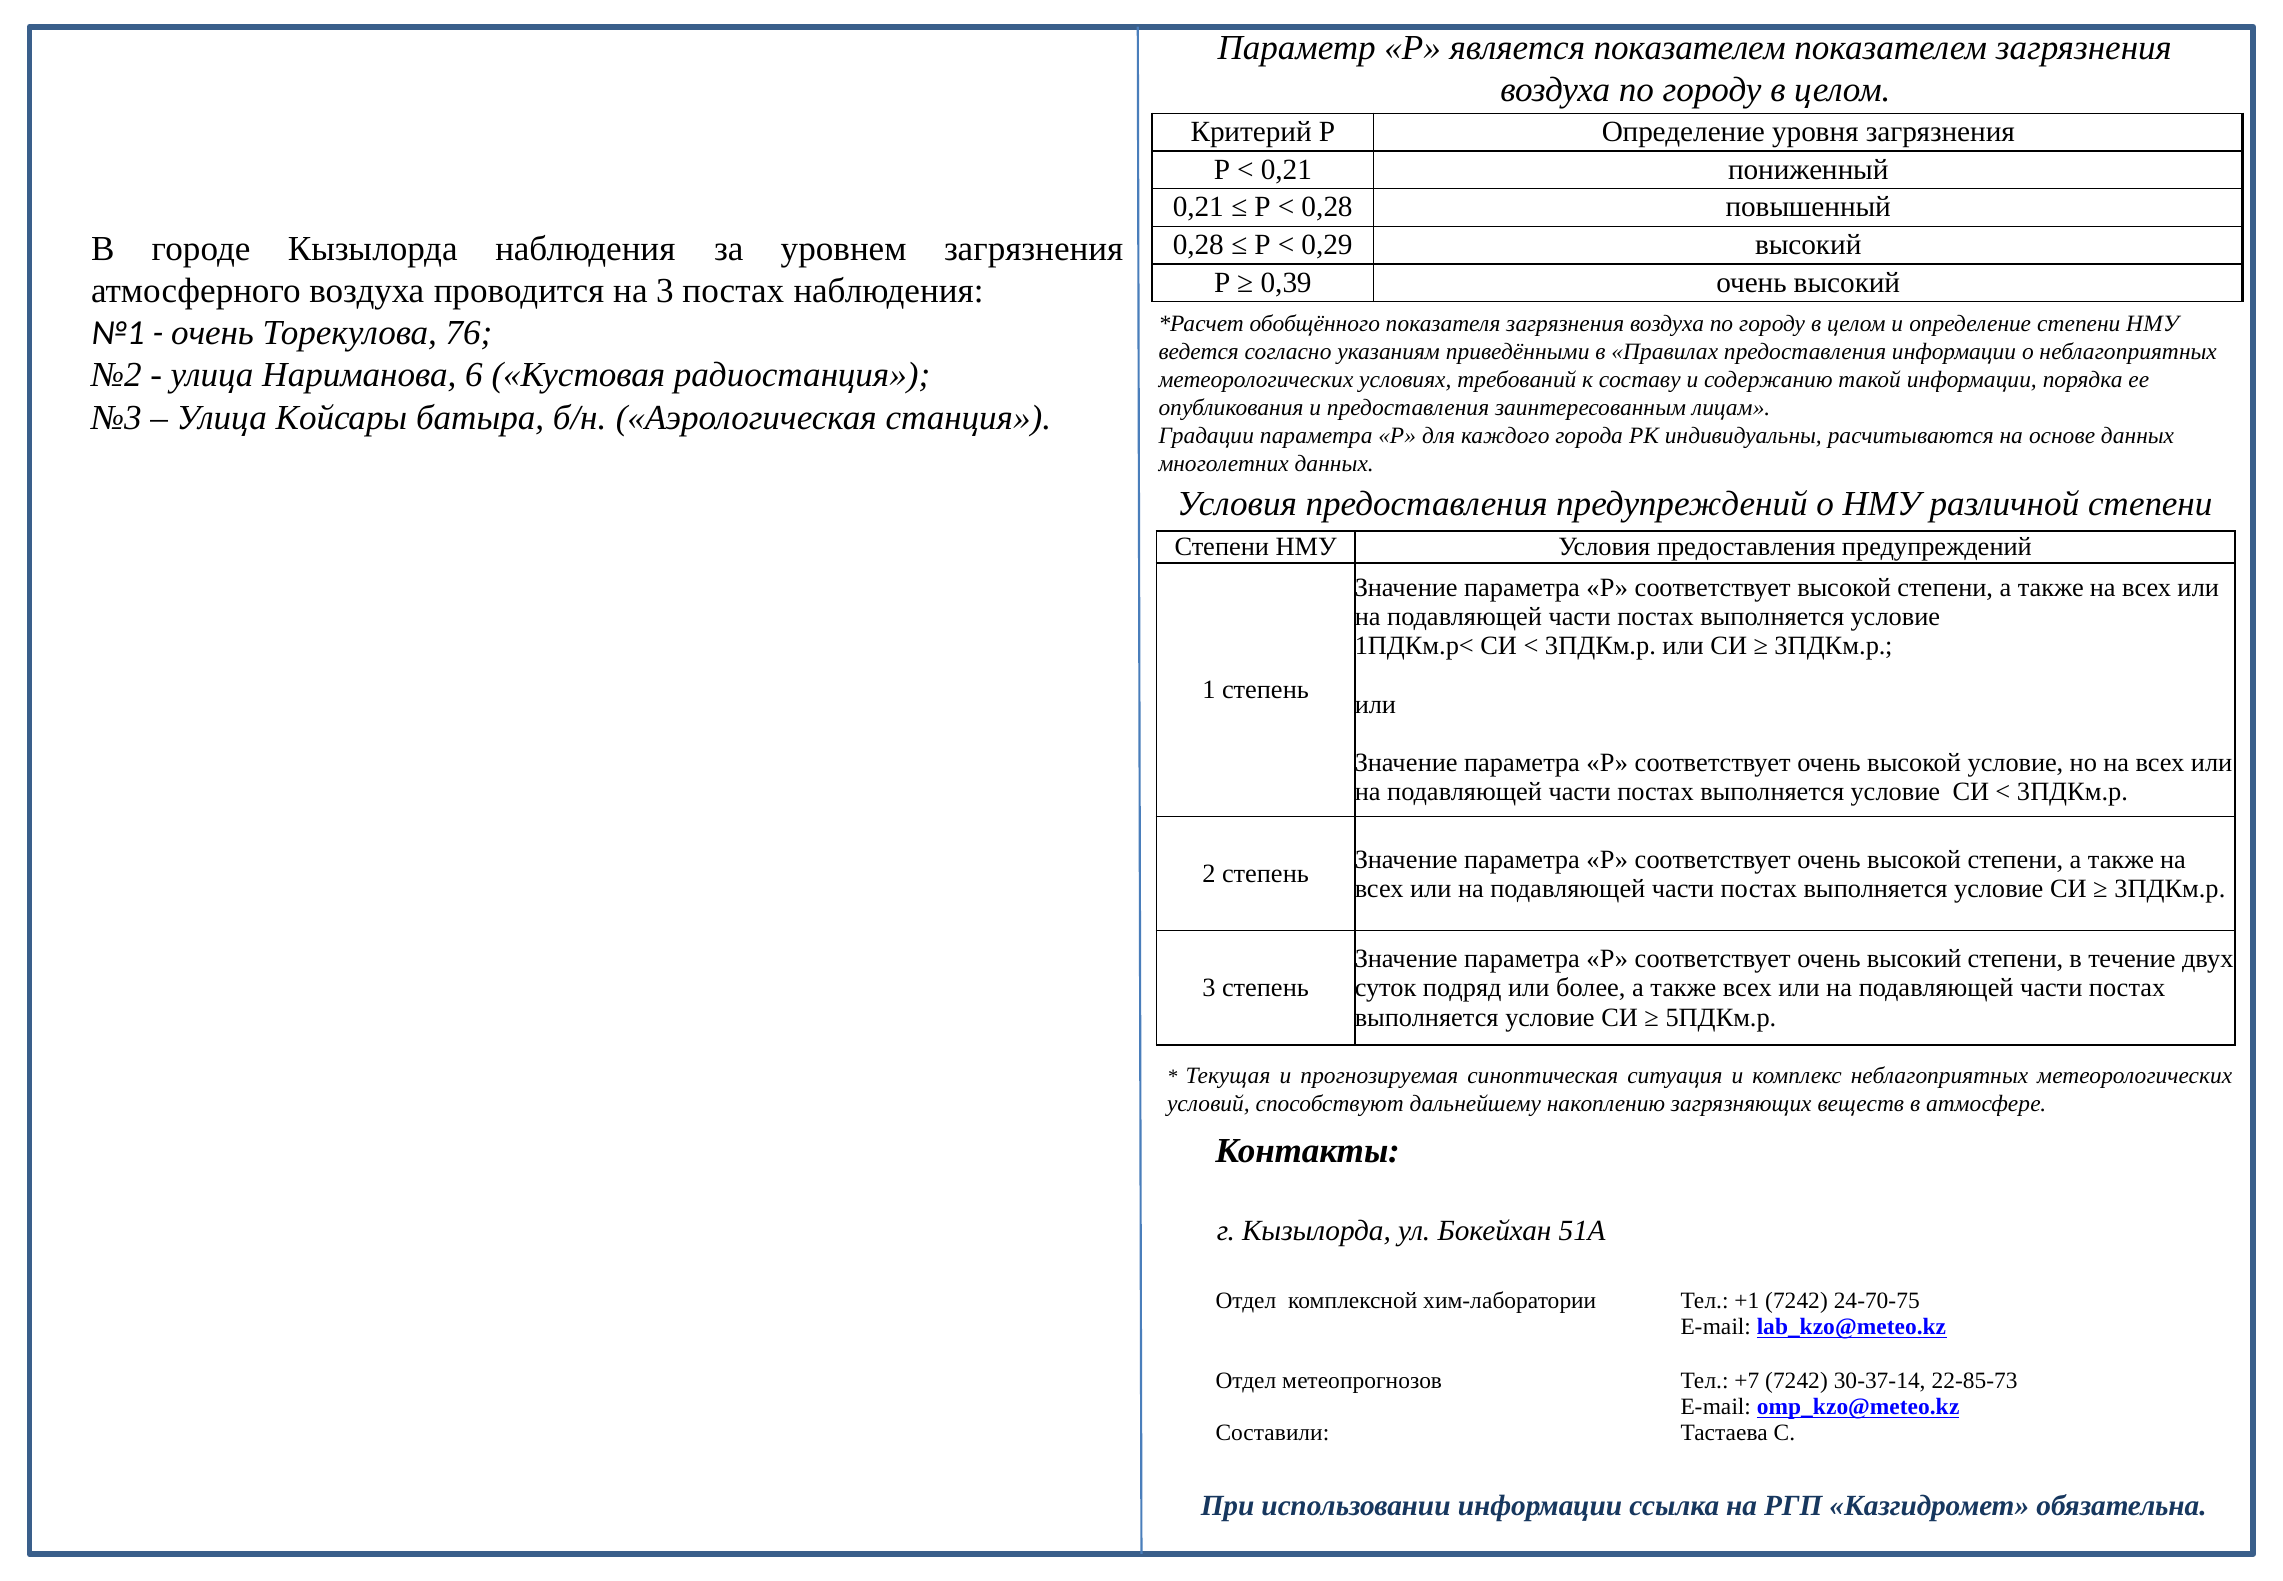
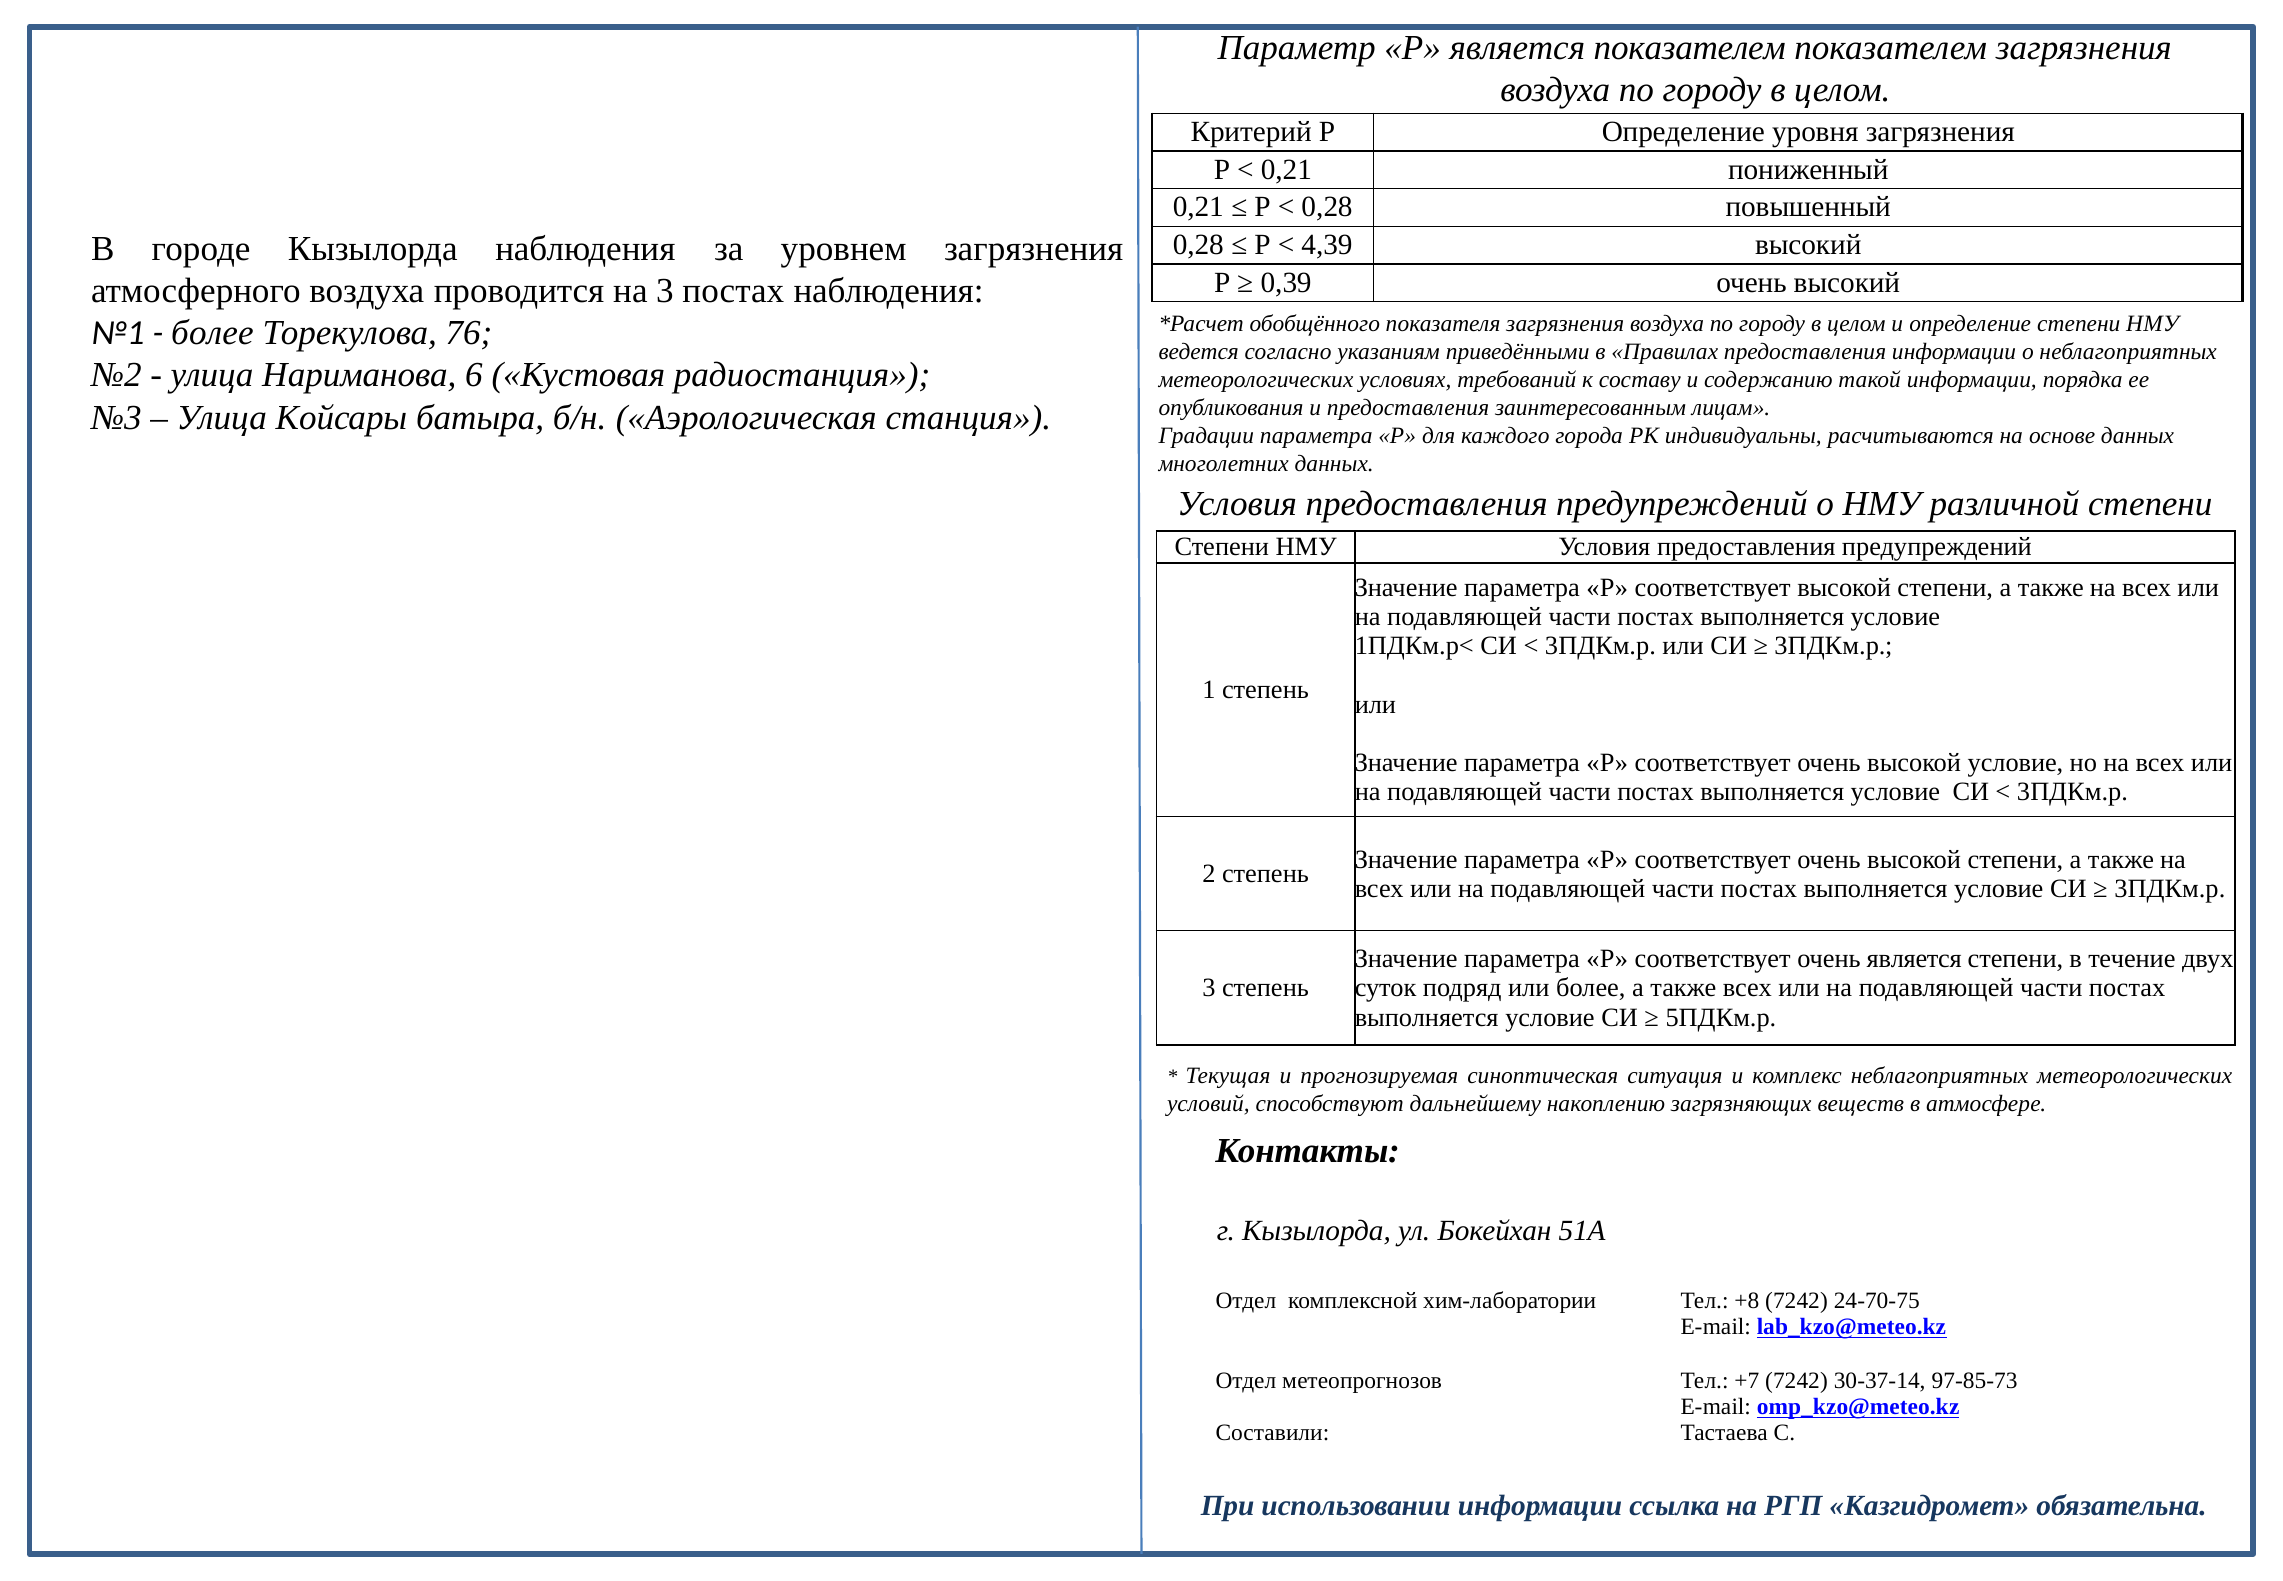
0,29: 0,29 -> 4,39 (1327, 245)
очень: очень -> более (212, 333)
соответствует очень высокий: высокий -> является (1914, 959)
+1: +1 -> +8 (1747, 1300)
22-85-73: 22-85-73 -> 97-85-73 (1975, 1381)
